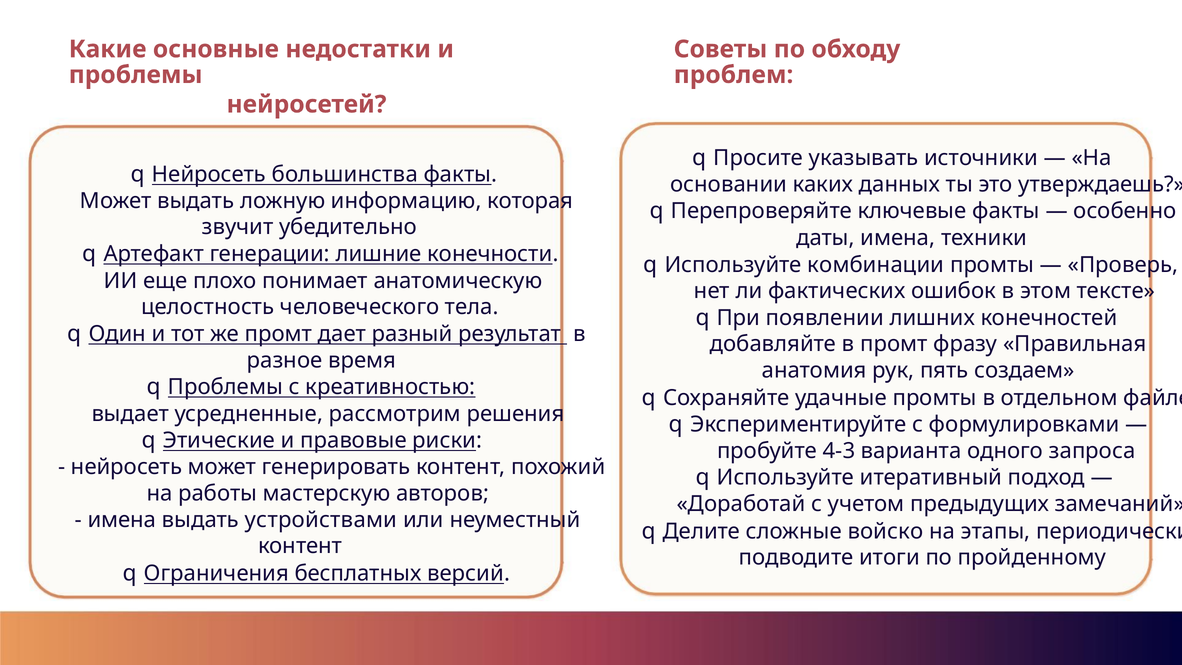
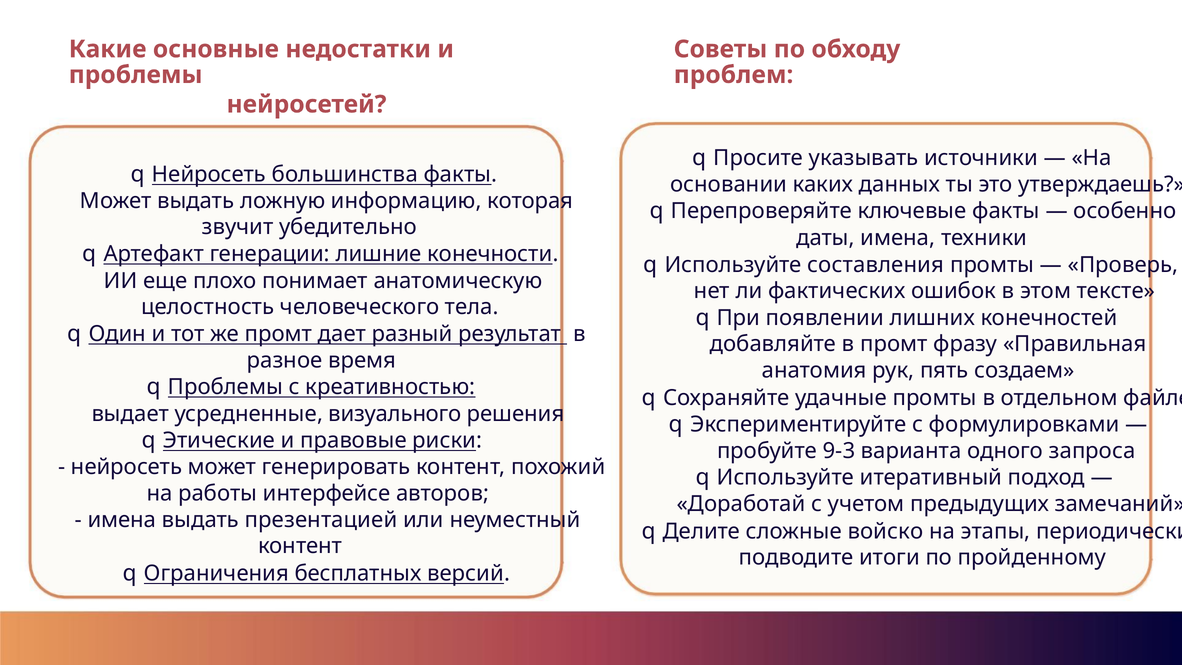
комбинации: комбинации -> составления (876, 265)
рассмотрим: рассмотрим -> визуального (395, 414)
4-3: 4-3 -> 9-3 (839, 451)
мастерскую: мастерскую -> интерфейсе (327, 493)
устройствами: устройствами -> презентацией (321, 520)
